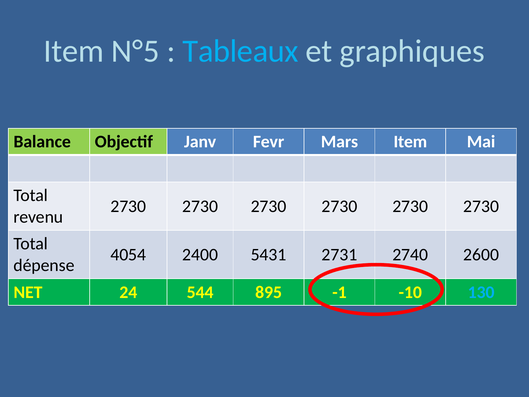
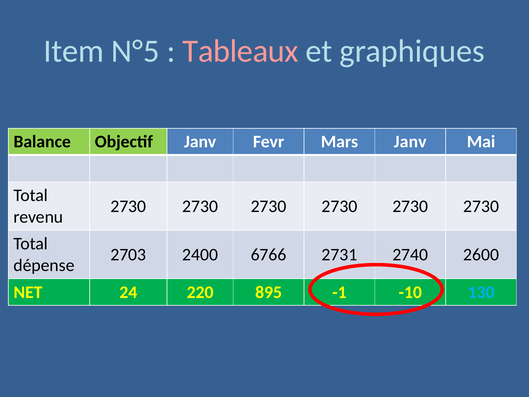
Tableaux colour: light blue -> pink (241, 51)
Mars Item: Item -> Janv (410, 142)
4054: 4054 -> 2703 (128, 254)
5431: 5431 -> 6766 (269, 254)
544: 544 -> 220 (200, 292)
